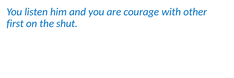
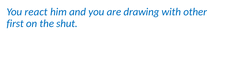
listen: listen -> react (36, 12)
courage: courage -> drawing (141, 12)
